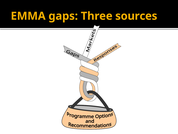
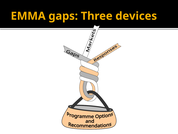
sources: sources -> devices (136, 16)
